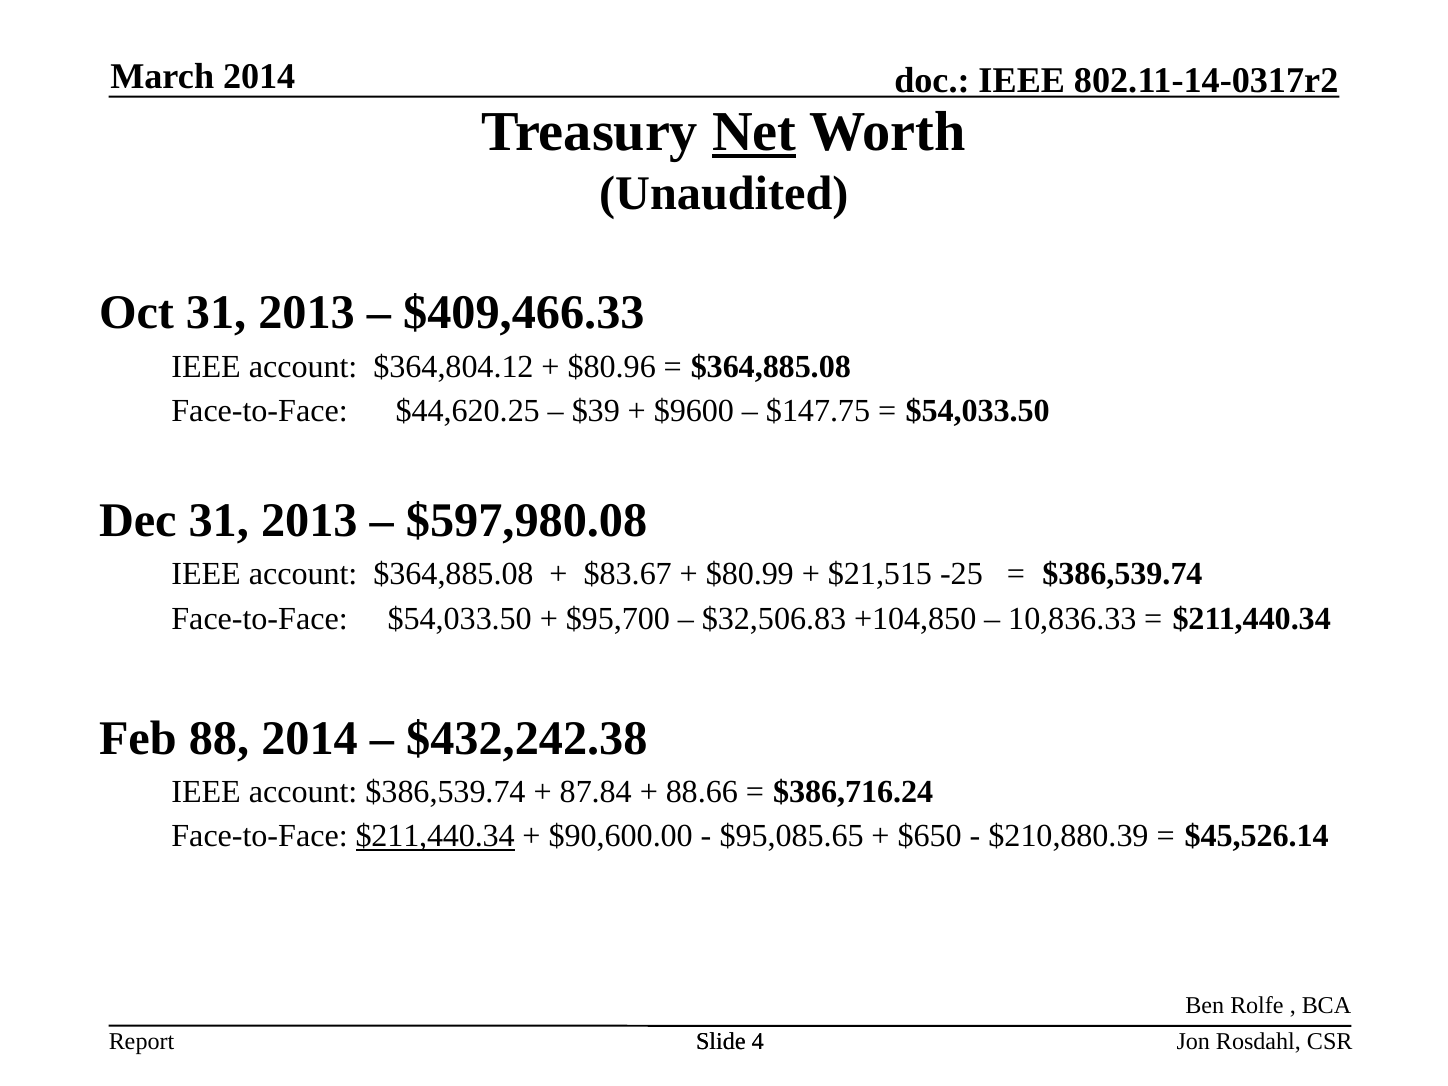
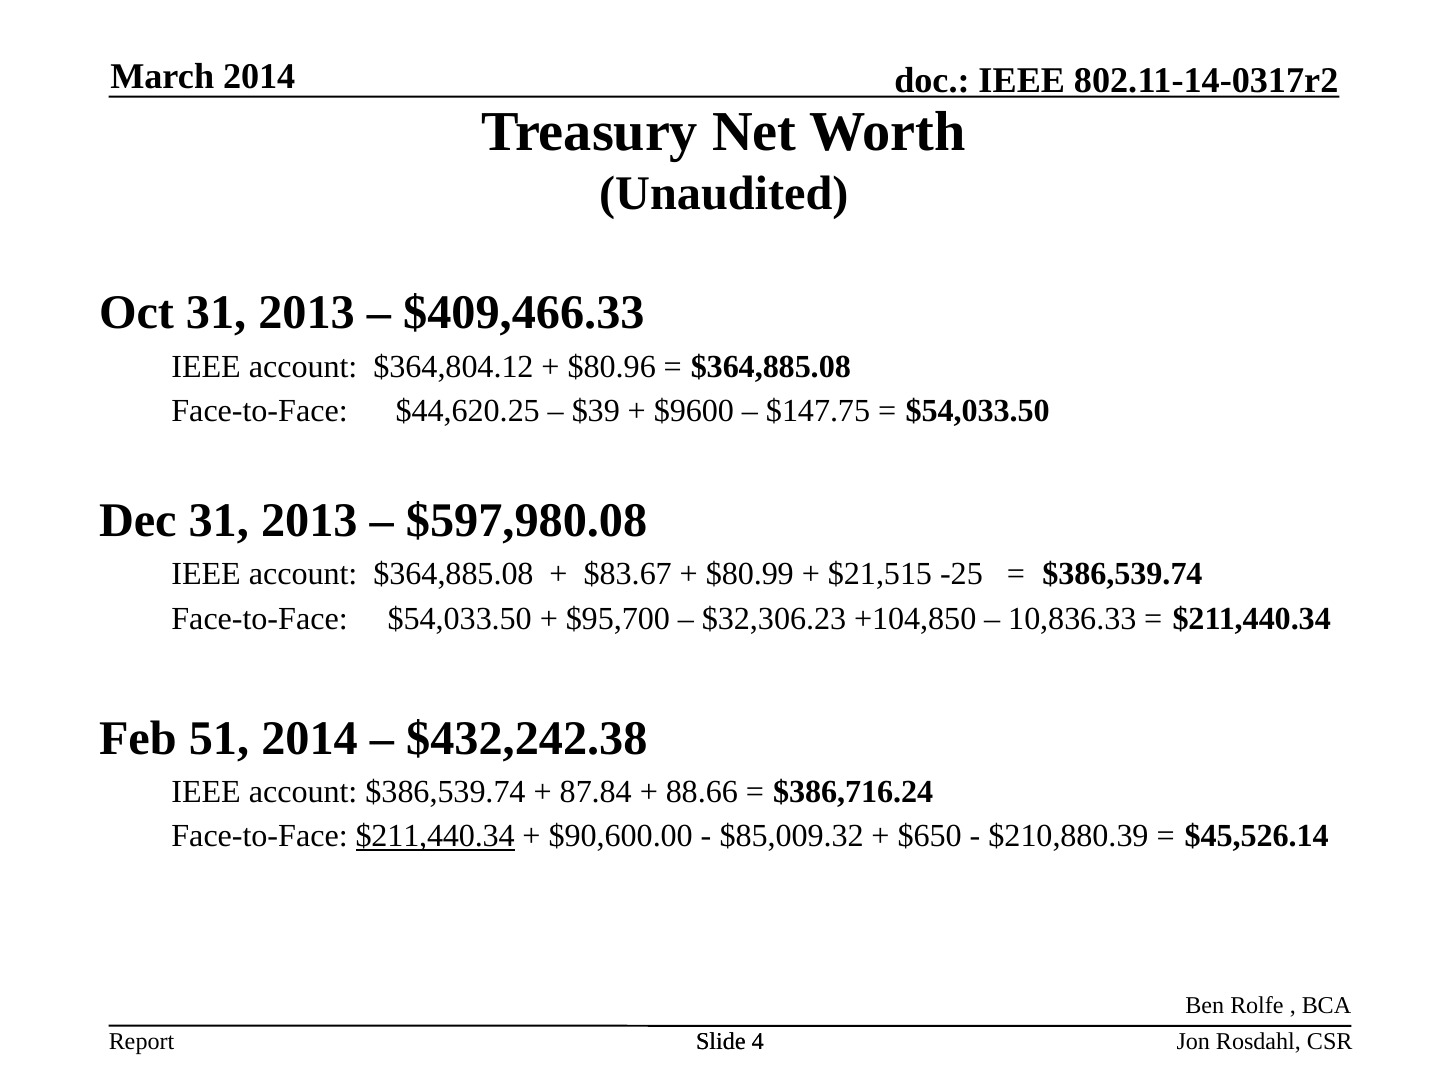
Net underline: present -> none (754, 132)
$32,506.83: $32,506.83 -> $32,306.23 (774, 618)
88: 88 -> 51 (219, 738)
$95,085.65: $95,085.65 -> $85,009.32 (792, 836)
